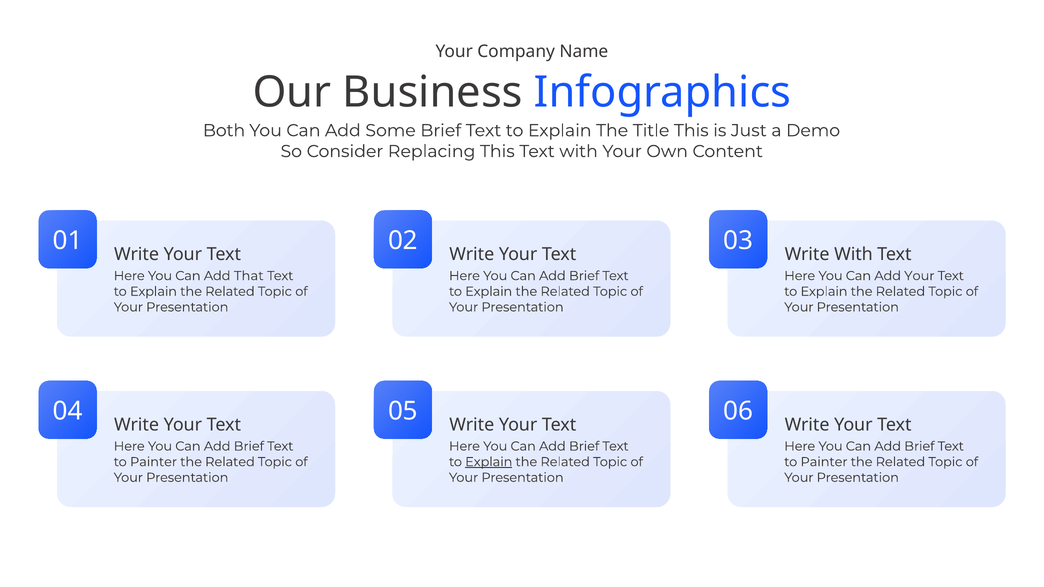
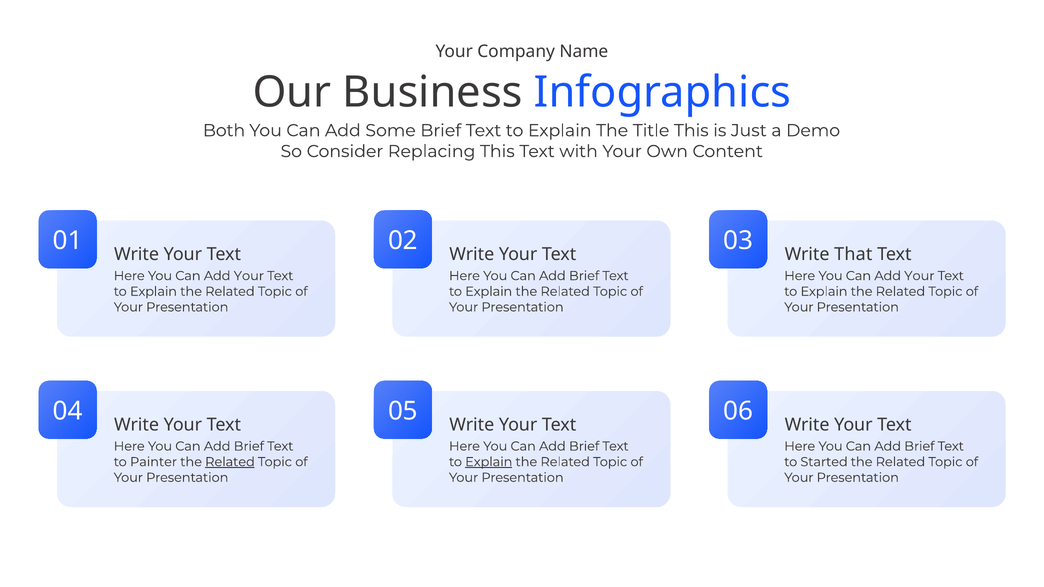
With: With -> That (853, 255)
That: That -> Your (249, 276)
Related underline: none -> present (230, 462)
Painter: Painter -> Started (824, 462)
